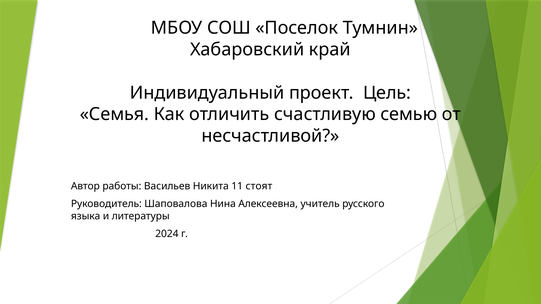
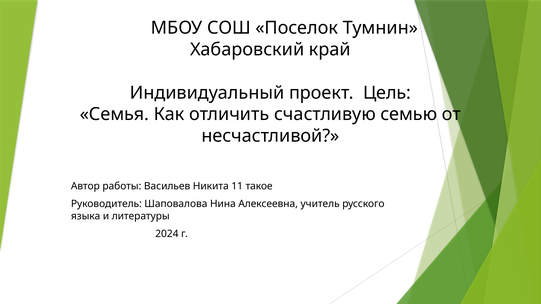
стоят: стоят -> такое (259, 186)
